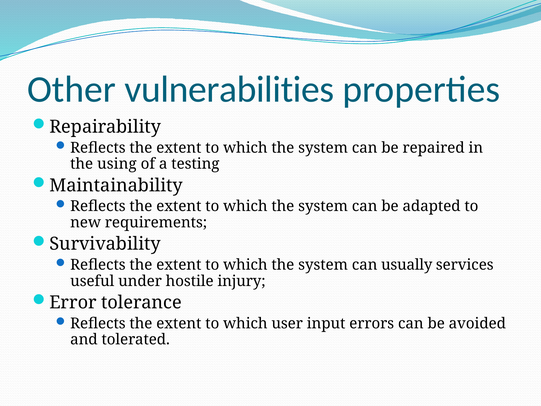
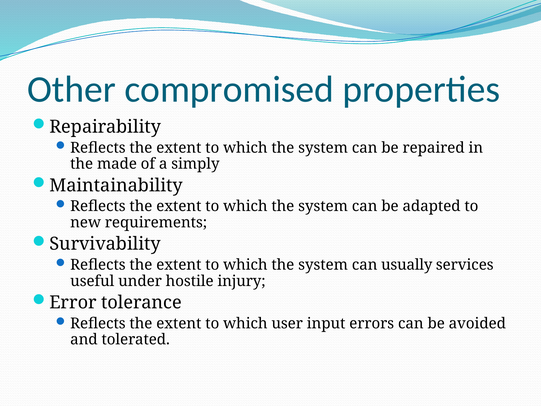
vulnerabilities: vulnerabilities -> compromised (229, 89)
using: using -> made (117, 164)
testing: testing -> simply (195, 164)
